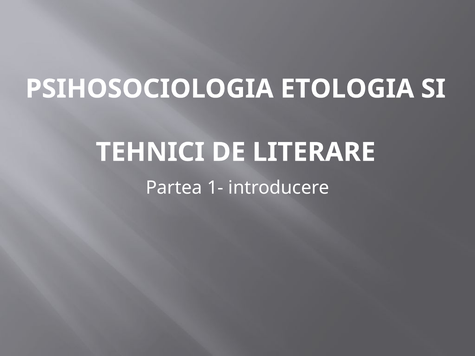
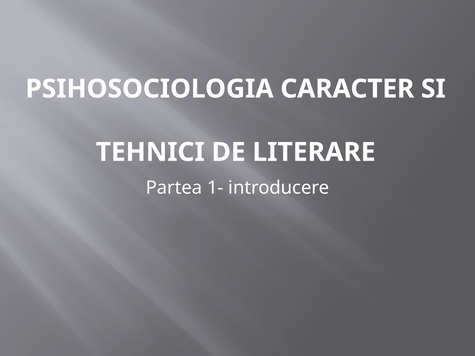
ETOLOGIA: ETOLOGIA -> CARACTER (347, 89)
